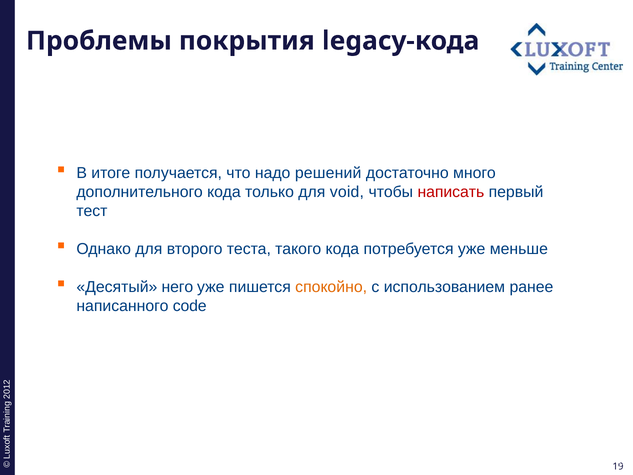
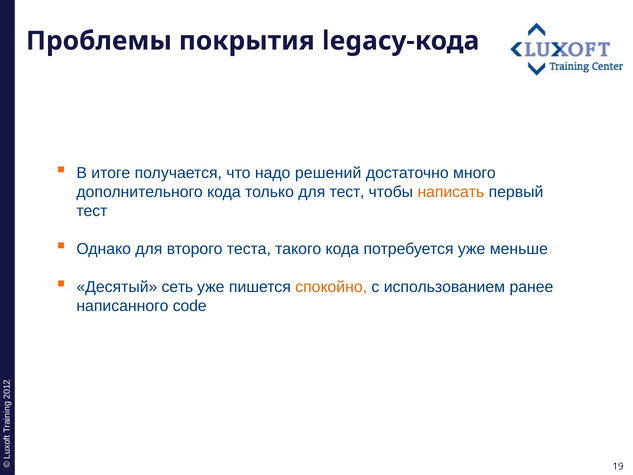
для void: void -> тест (347, 192)
написать colour: red -> orange (451, 192)
него: него -> сеть (177, 287)
